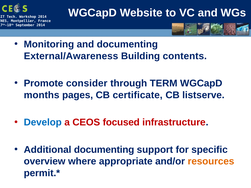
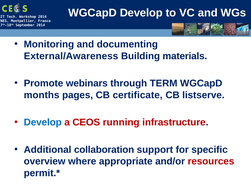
WGCapD Website: Website -> Develop (141, 13)
contents: contents -> materials (185, 56)
consider: consider -> webinars (87, 83)
focused: focused -> running (121, 122)
Additional documenting: documenting -> collaboration (104, 150)
resources colour: orange -> red (211, 162)
